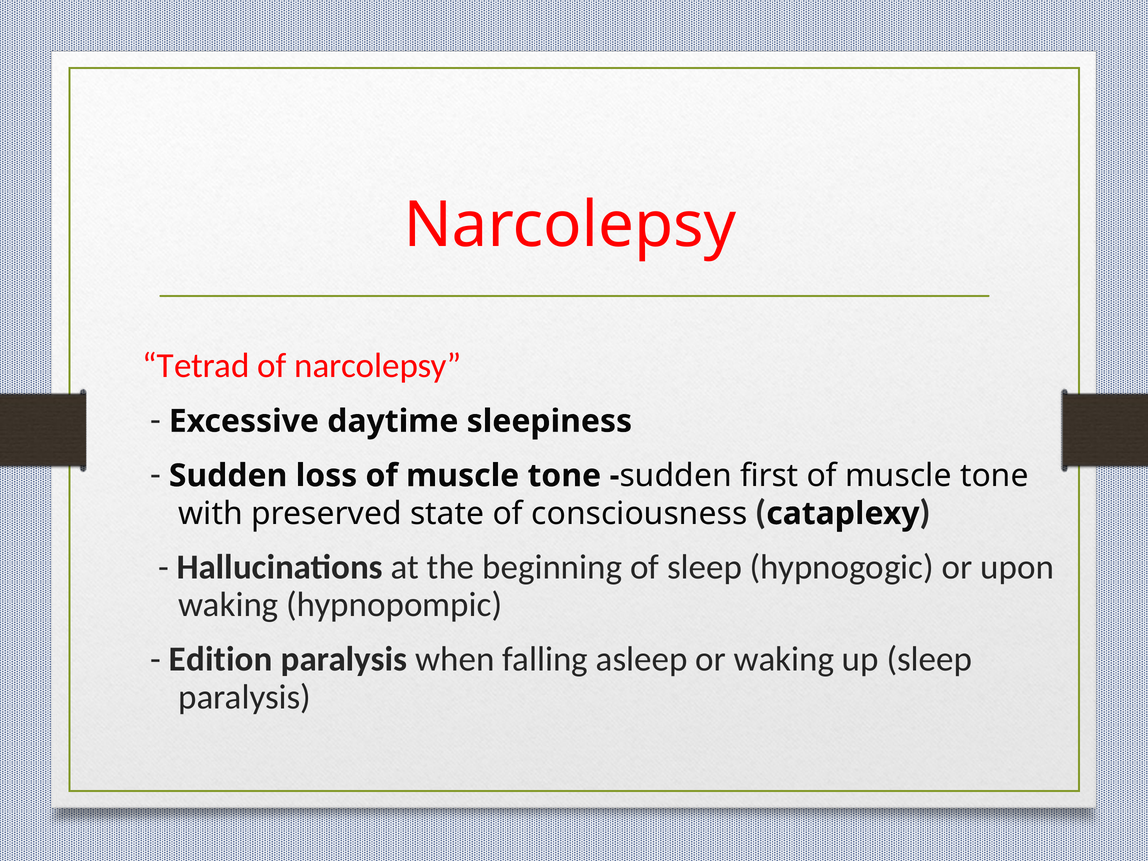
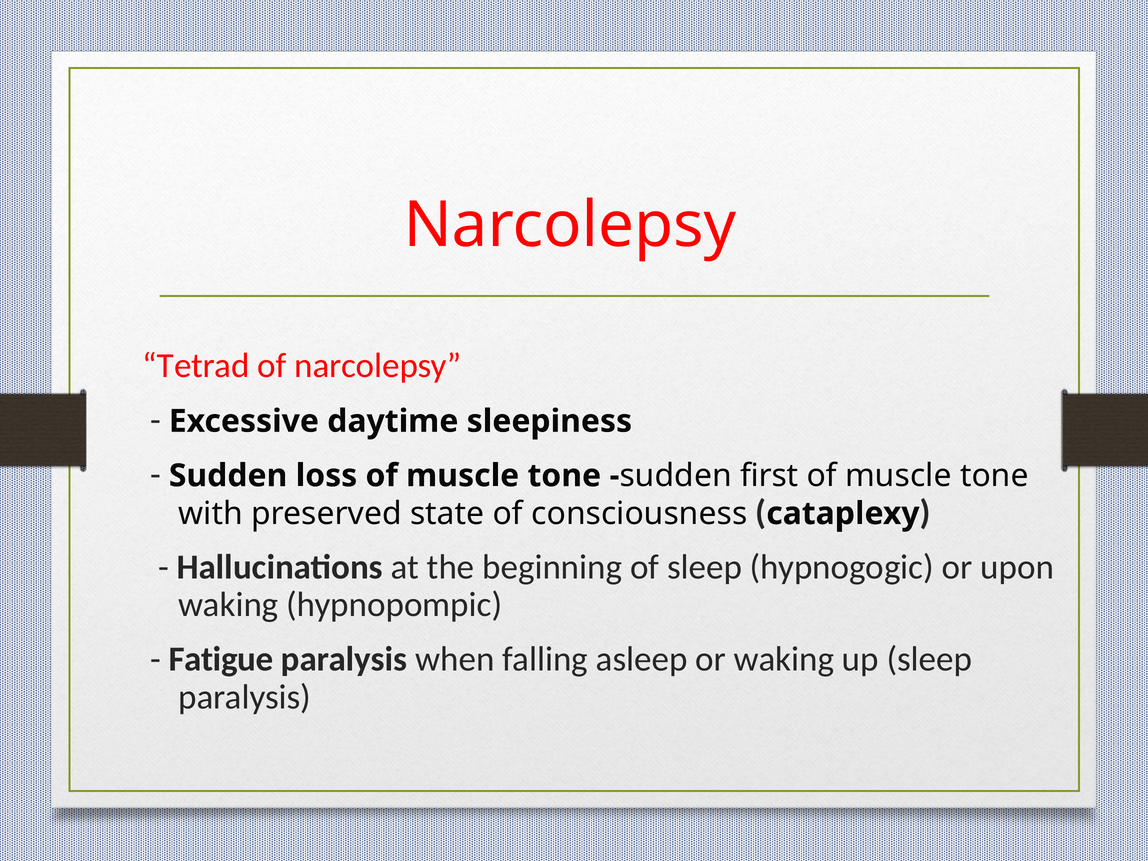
Edition: Edition -> Fatigue (221, 659)
